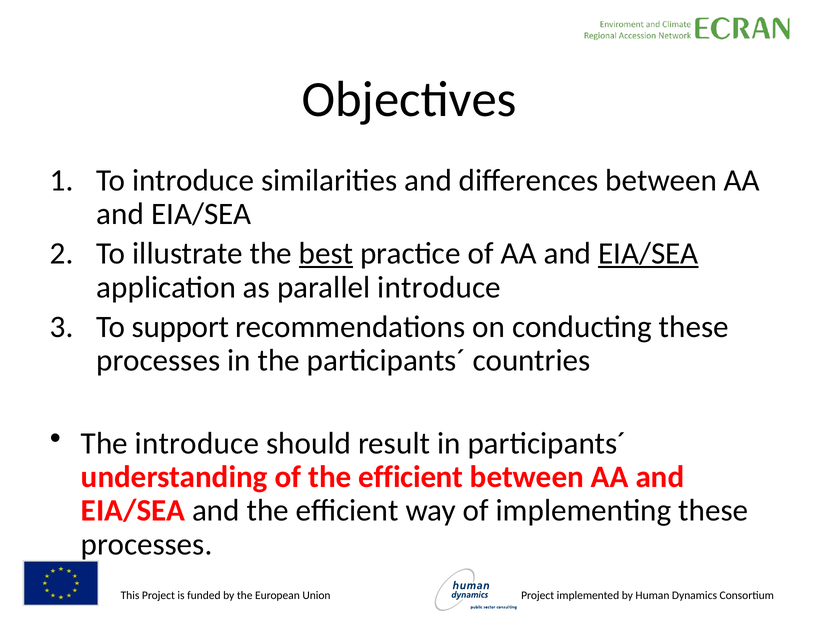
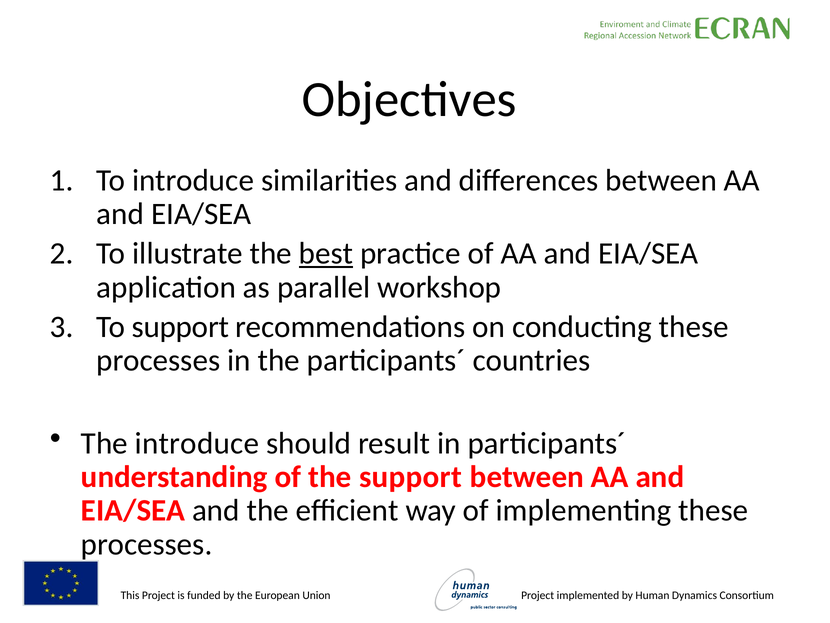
EIA/SEA underline: present -> none (648, 253)
parallel introduce: introduce -> workshop (439, 287)
of the efficient: efficient -> support (411, 477)
